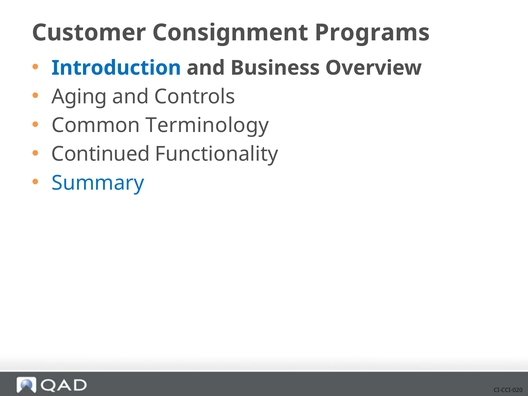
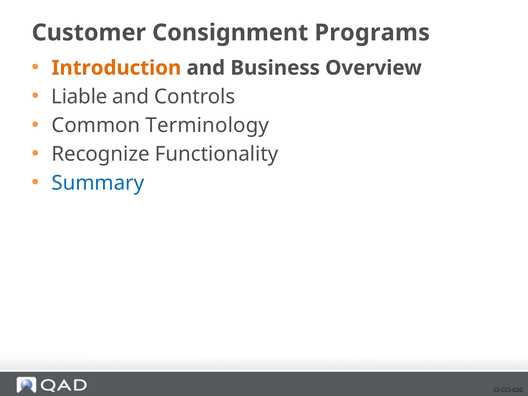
Introduction colour: blue -> orange (116, 68)
Aging: Aging -> Liable (79, 97)
Continued: Continued -> Recognize (101, 154)
